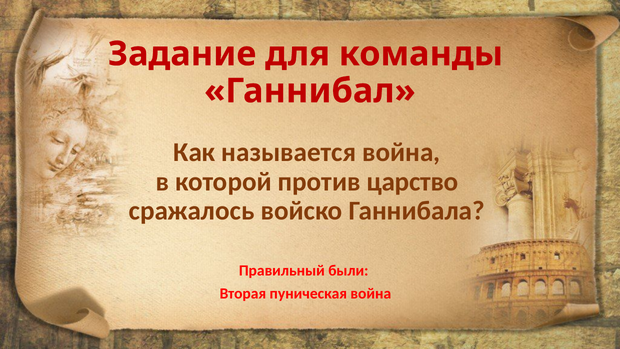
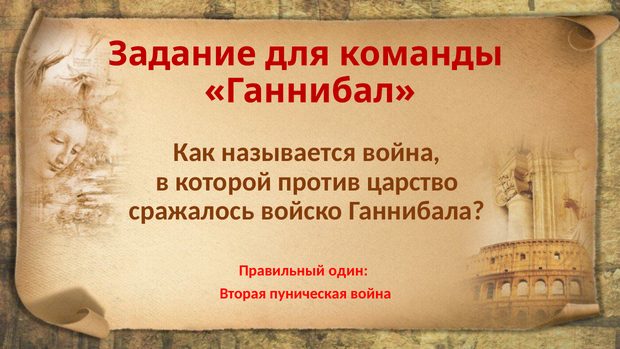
были: были -> один (348, 270)
